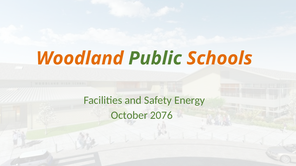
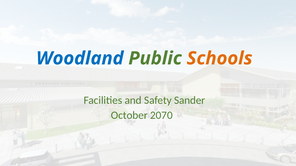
Woodland colour: orange -> blue (80, 59)
Energy: Energy -> Sander (190, 100)
2076: 2076 -> 2070 (161, 116)
